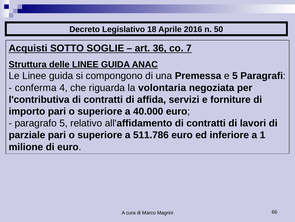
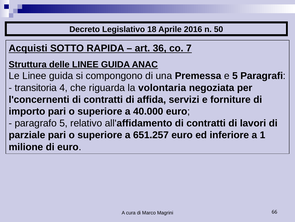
SOGLIE: SOGLIE -> RAPIDA (105, 48)
conferma: conferma -> transitoria (36, 87)
l'contributiva: l'contributiva -> l'concernenti (39, 99)
511.786: 511.786 -> 651.257 (151, 135)
